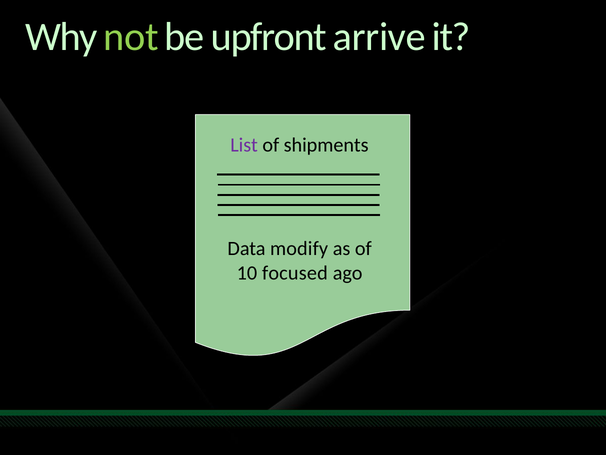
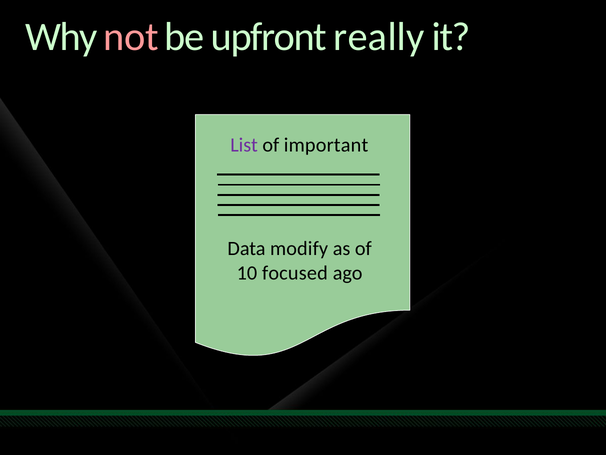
not colour: light green -> pink (131, 37)
arrive: arrive -> really (379, 37)
shipments: shipments -> important (326, 145)
